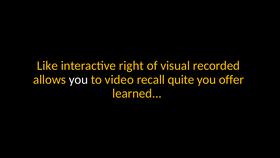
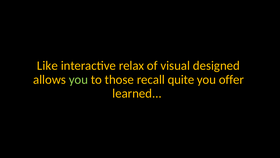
right: right -> relax (131, 65)
recorded: recorded -> designed (216, 65)
you colour: white -> light green (78, 79)
video: video -> those (119, 79)
